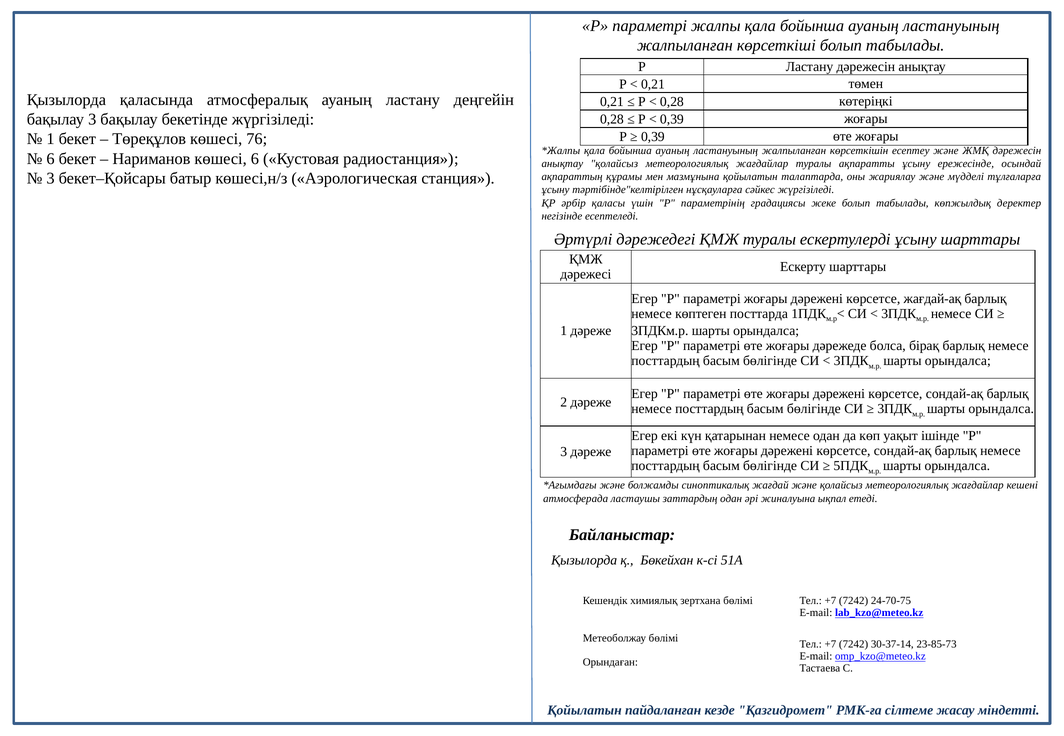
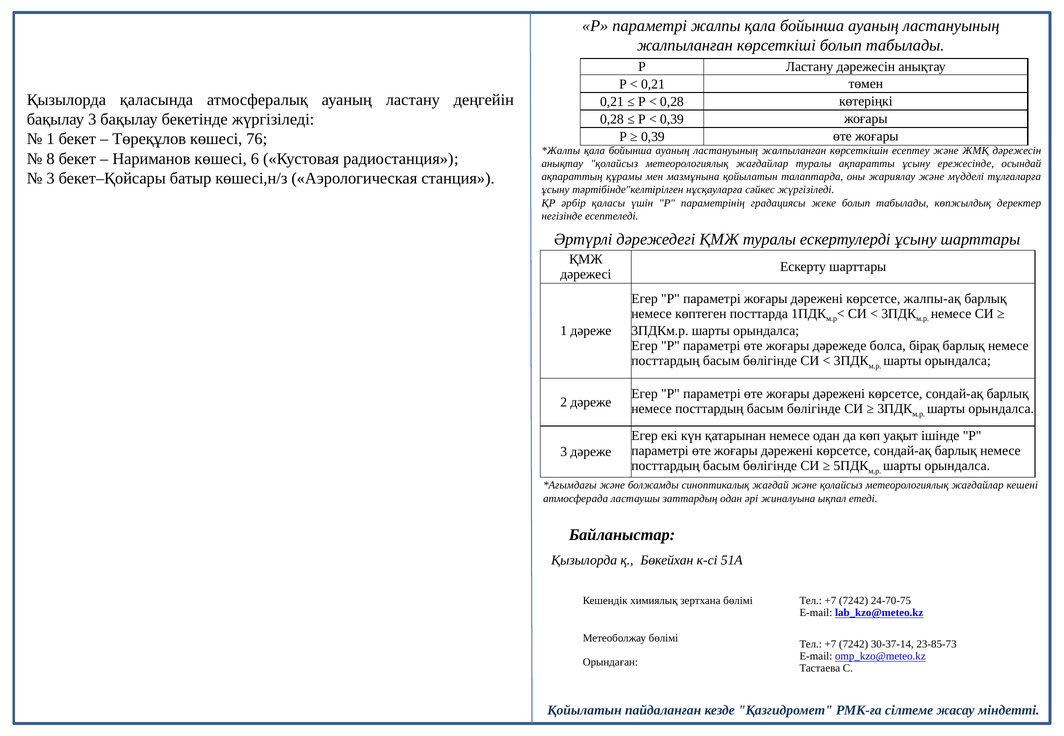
6: 6 -> 8 (51, 159)
жағдай-ақ: жағдай-ақ -> жалпы-ақ (932, 299)
